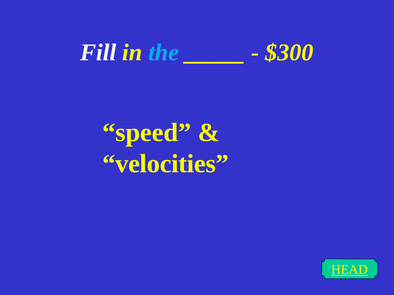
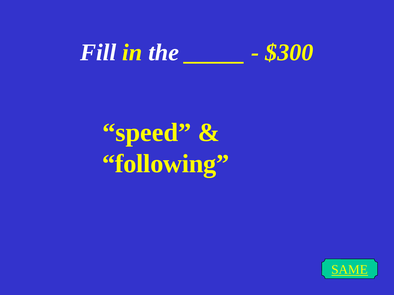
the colour: light blue -> white (164, 53)
velocities: velocities -> following (166, 164)
HEAD: HEAD -> SAME (350, 270)
